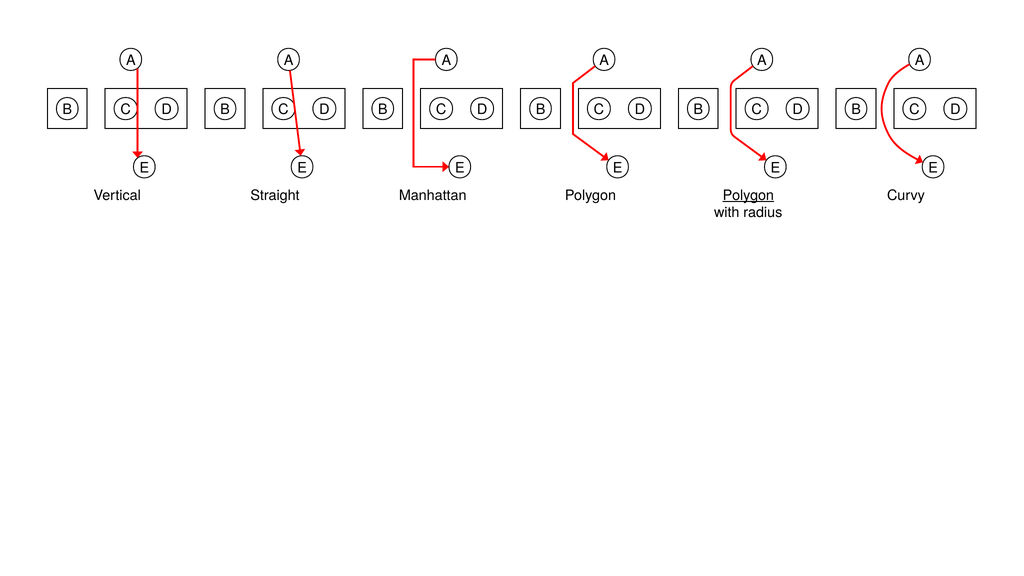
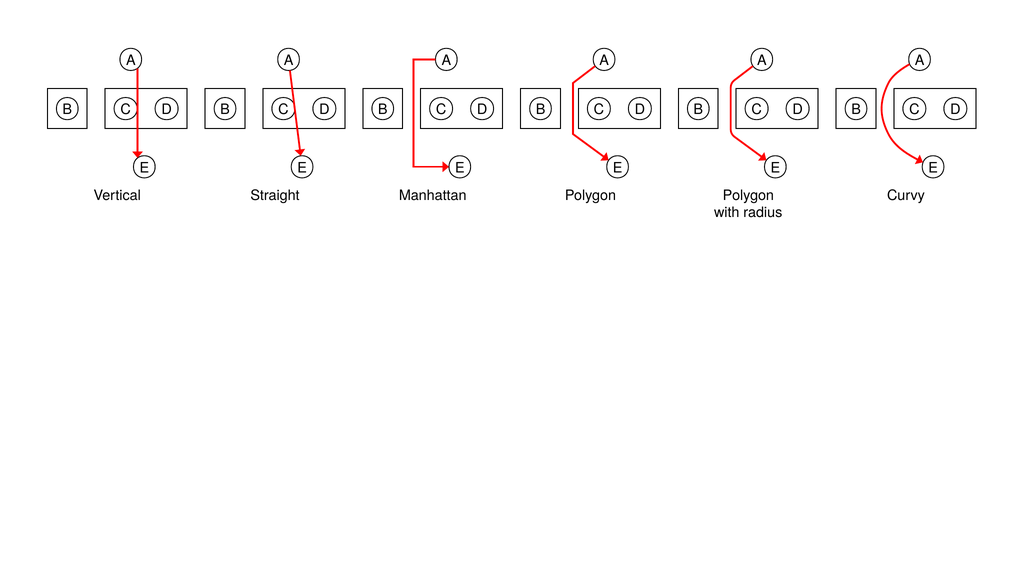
Polygon underline: present -> none (748, 195)
